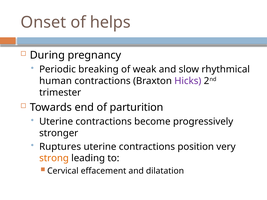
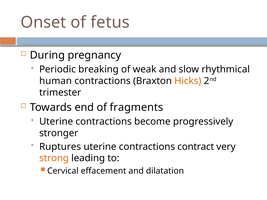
helps: helps -> fetus (110, 22)
Hicks colour: purple -> orange (188, 81)
parturition: parturition -> fragments (136, 107)
position: position -> contract (196, 147)
